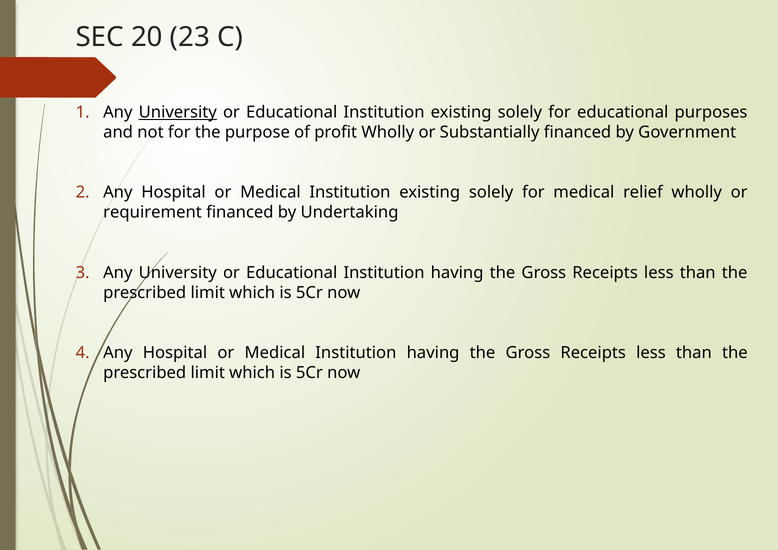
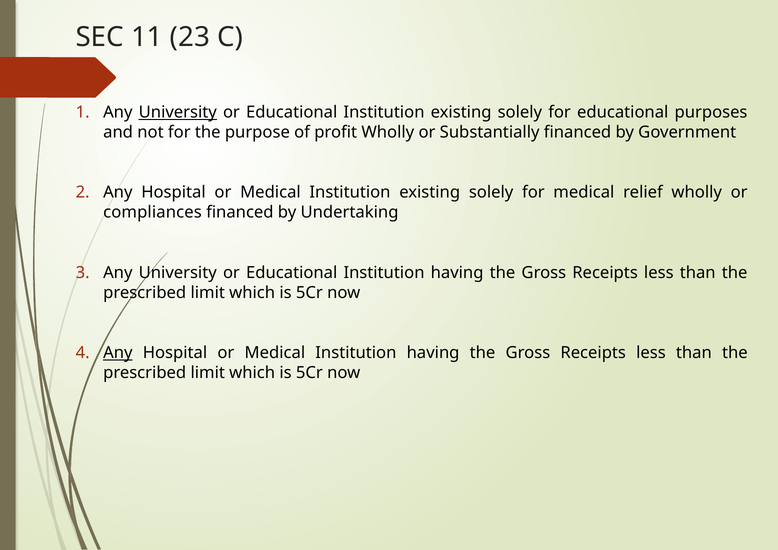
20: 20 -> 11 (147, 37)
requirement: requirement -> compliances (152, 212)
Any underline: none -> present (118, 353)
